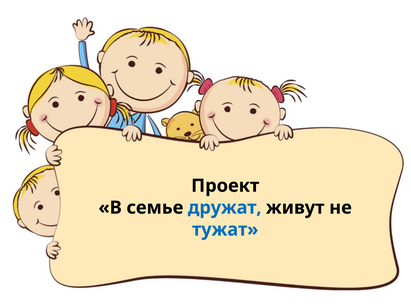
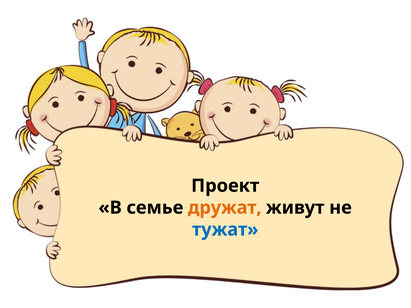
дружат colour: blue -> orange (225, 208)
